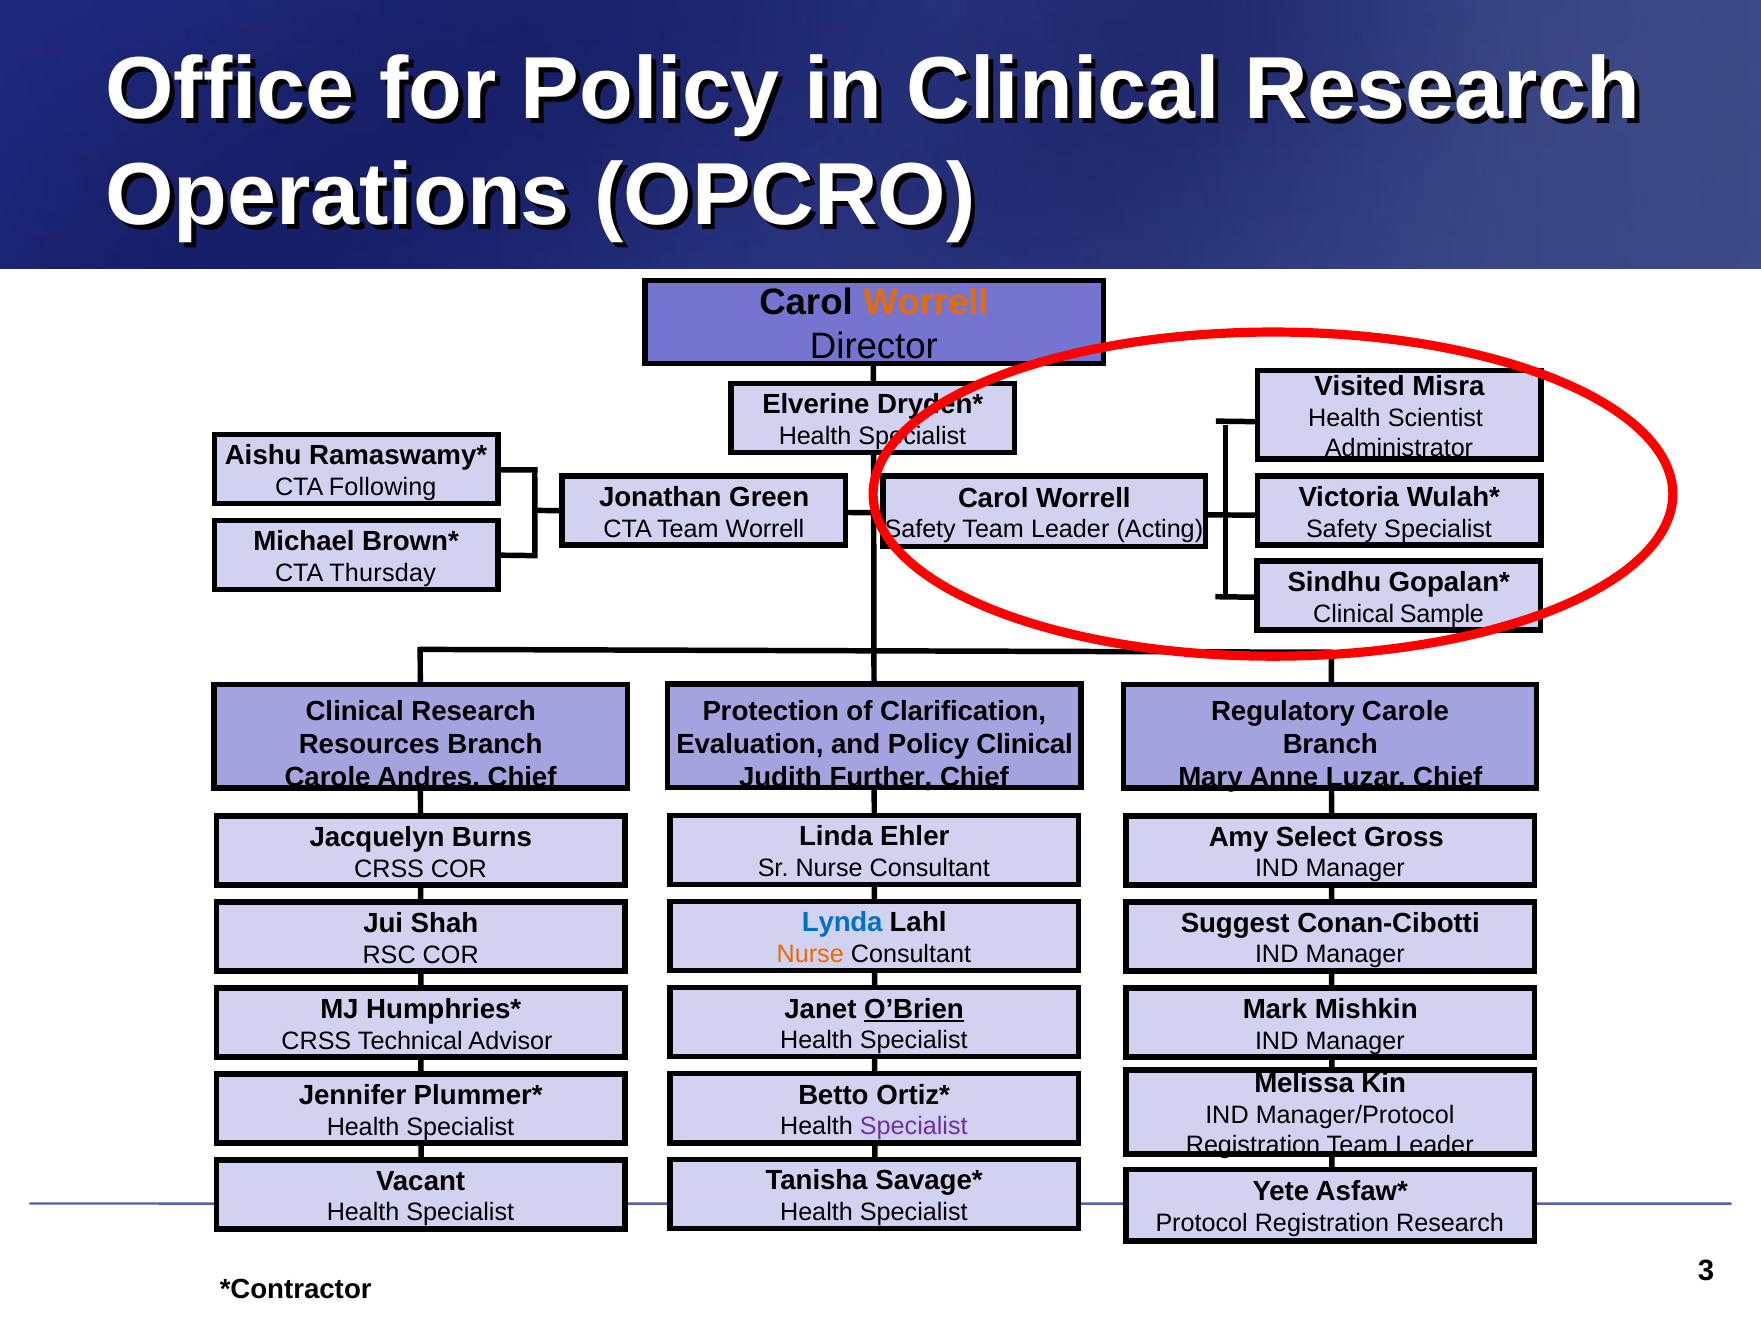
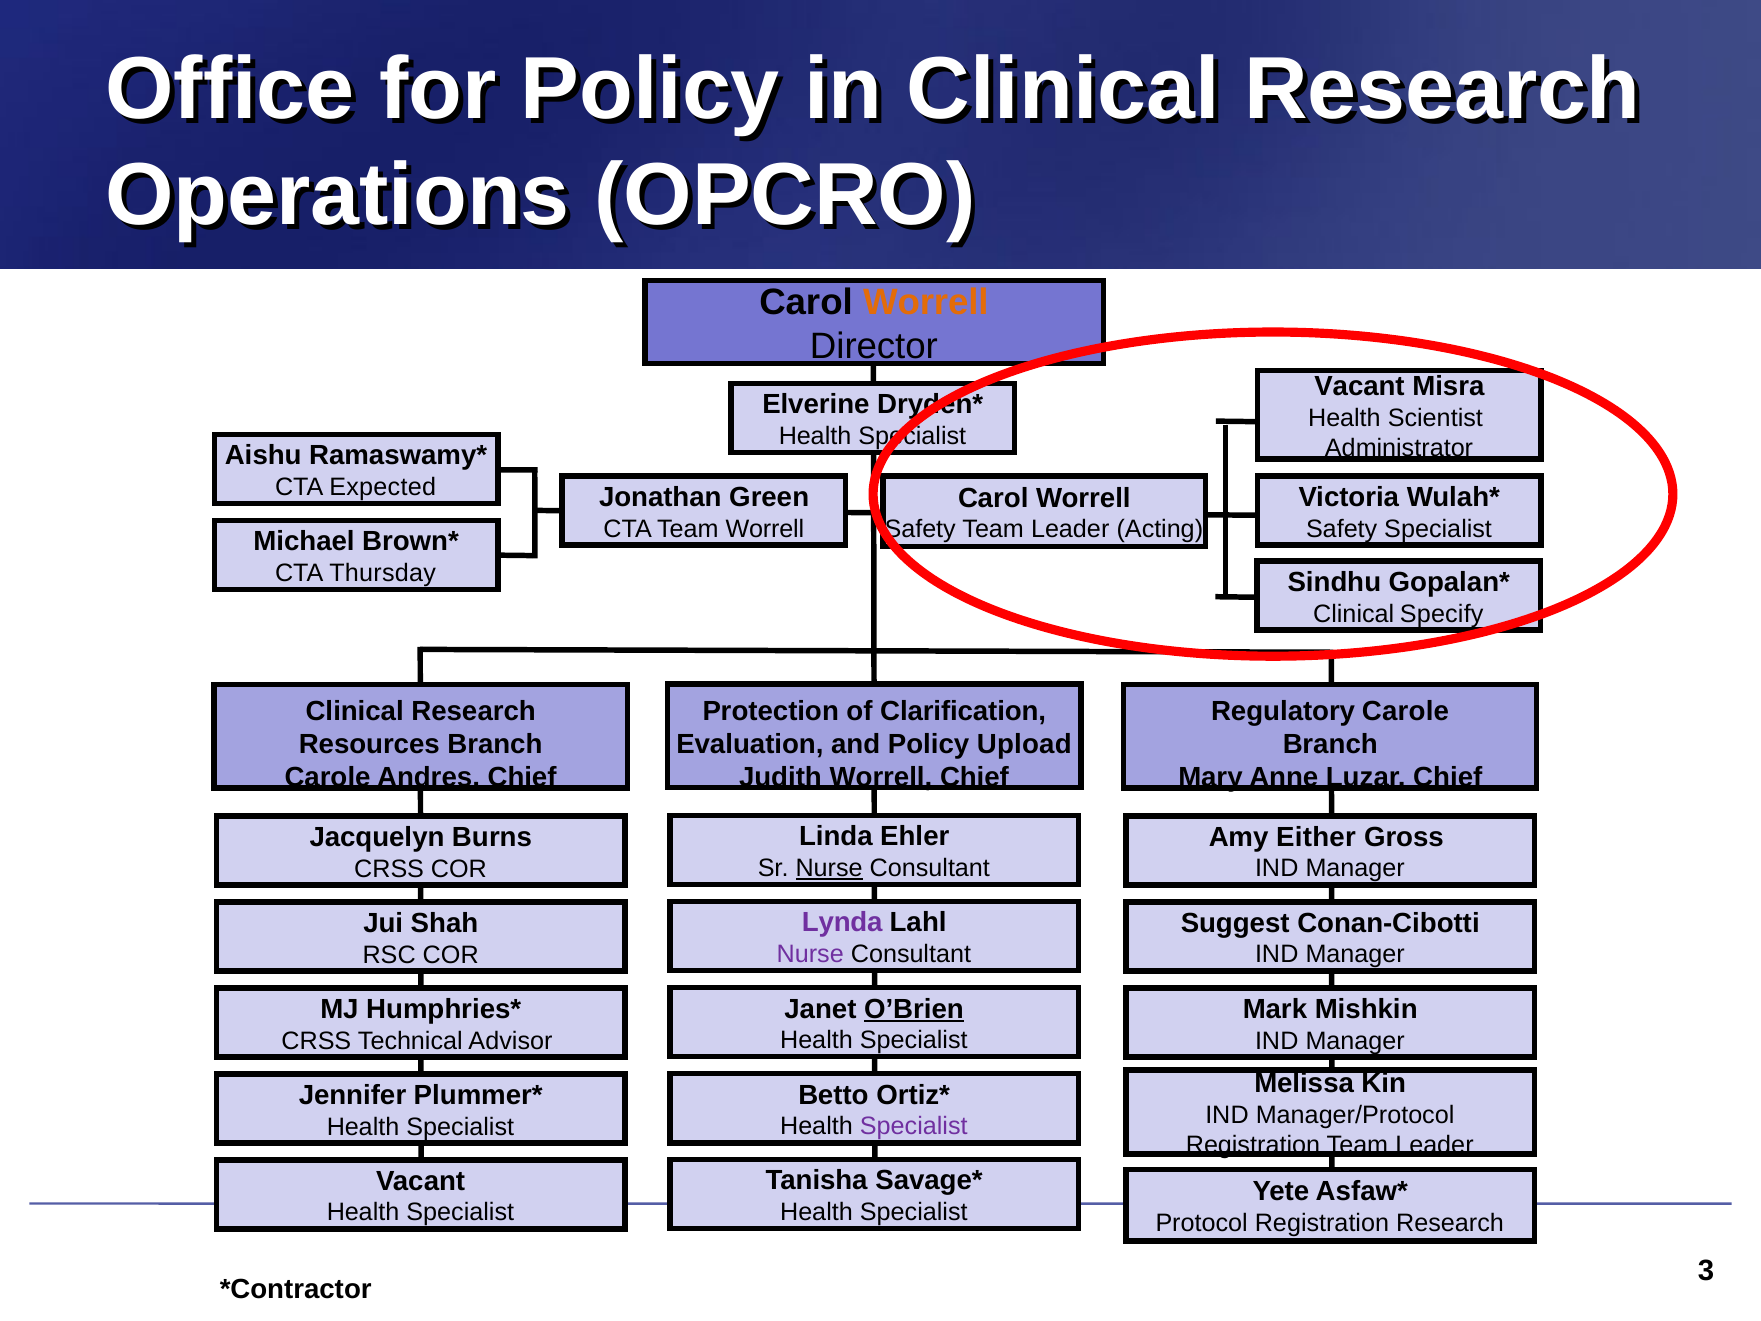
Visited: Visited -> Vacant (1360, 386)
Following: Following -> Expected (383, 487)
Sample: Sample -> Specify (1442, 614)
Policy Clinical: Clinical -> Upload (1024, 744)
Judith Further: Further -> Worrell (881, 777)
Select: Select -> Either (1316, 837)
Nurse underline: none -> present (829, 868)
Lynda colour: blue -> purple (842, 923)
Nurse colour: orange -> purple (810, 954)
